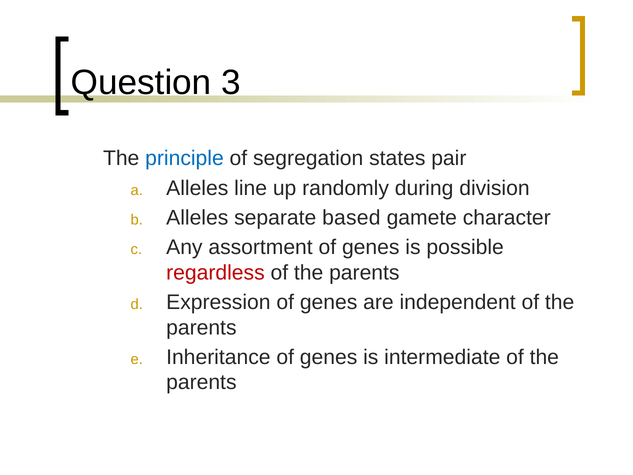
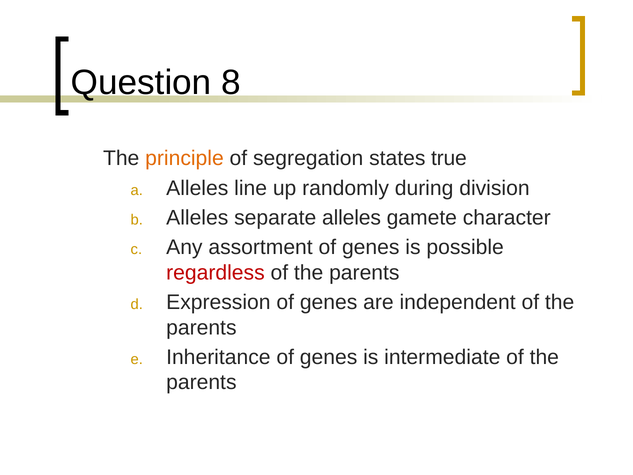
3: 3 -> 8 (231, 83)
principle colour: blue -> orange (184, 158)
pair: pair -> true (449, 158)
separate based: based -> alleles (352, 218)
